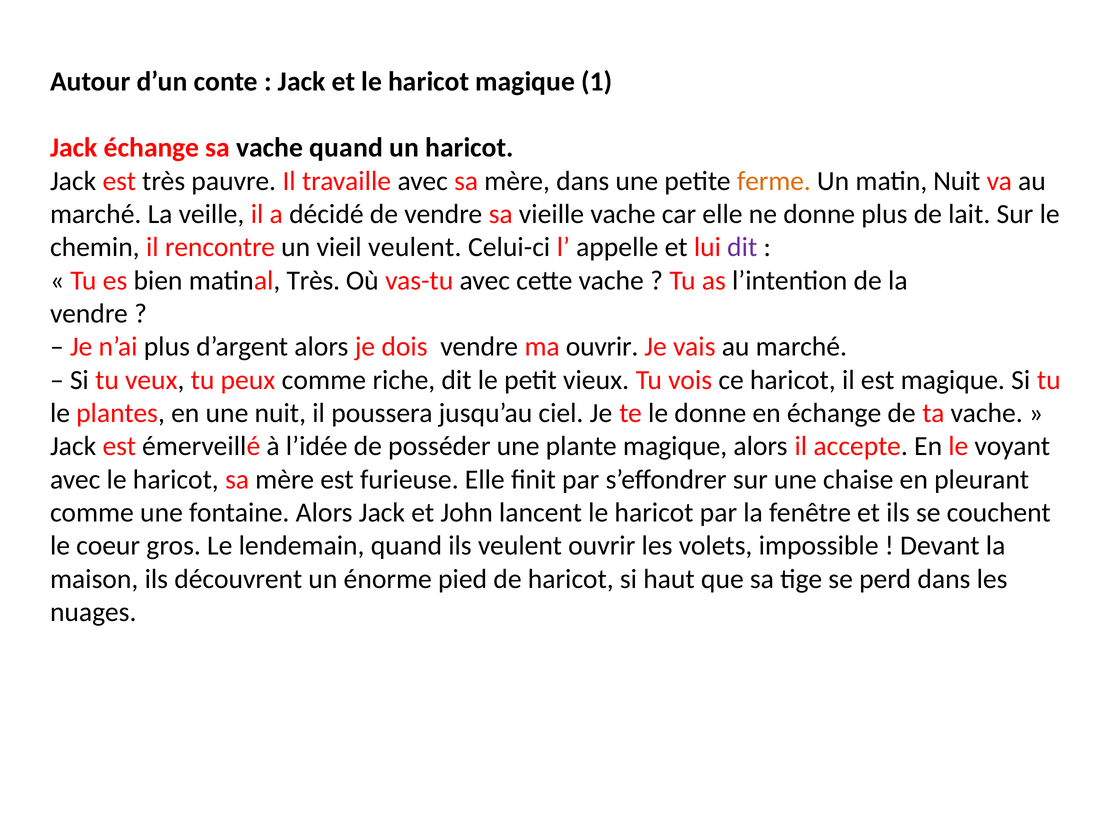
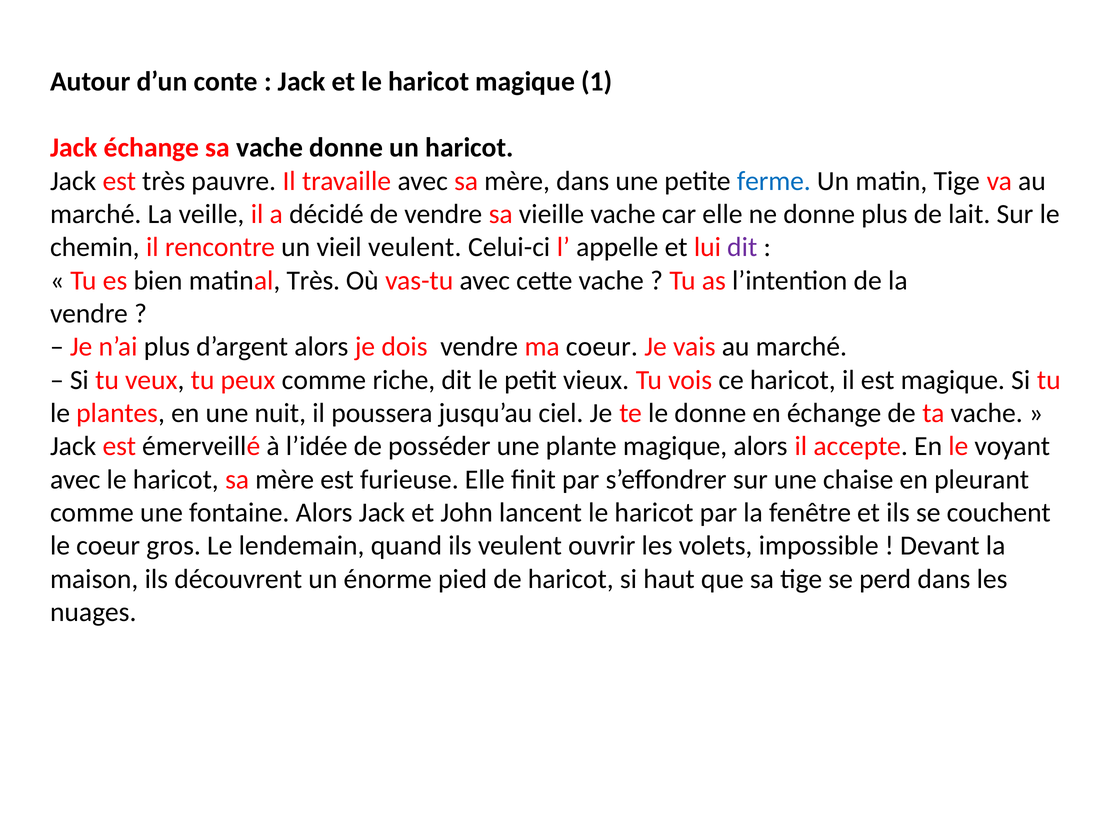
vache quand: quand -> donne (346, 148)
ferme colour: orange -> blue (774, 181)
matin Nuit: Nuit -> Tige (957, 181)
ma ouvrir: ouvrir -> coeur (602, 347)
